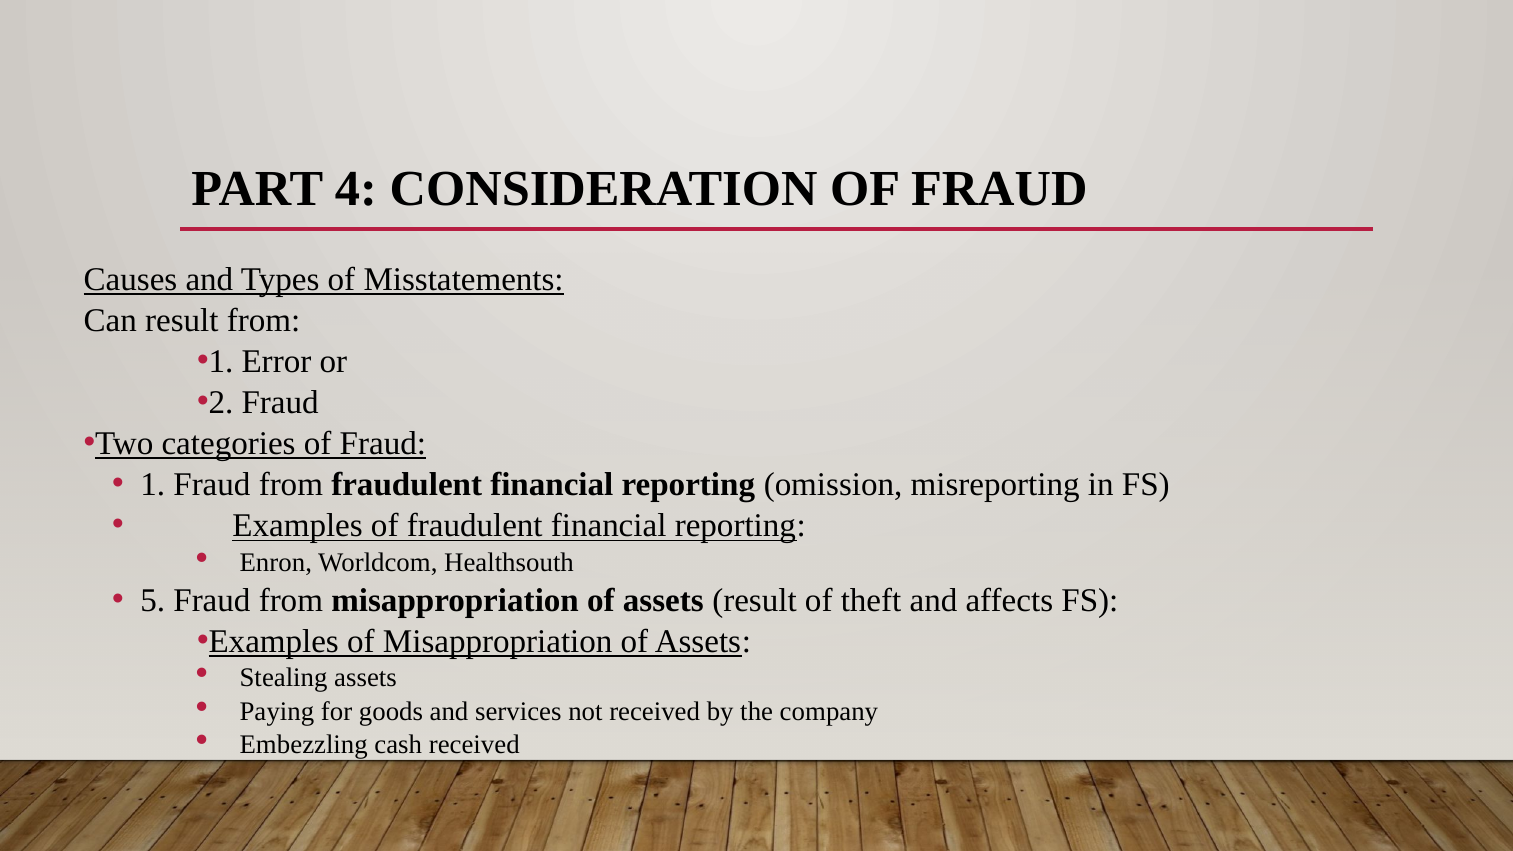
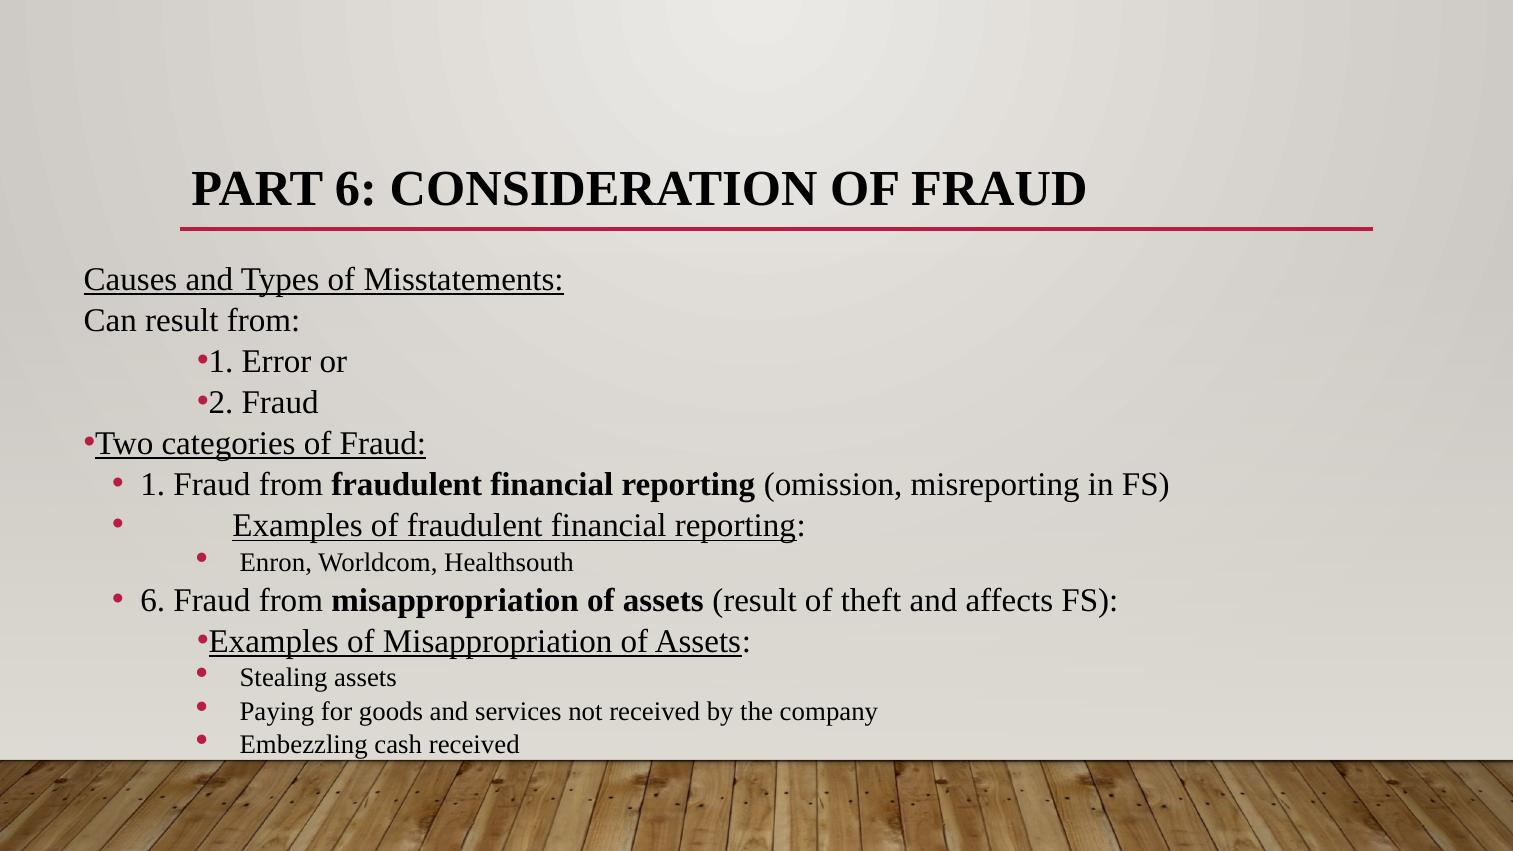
PART 4: 4 -> 6 (356, 189)
5: 5 -> 6 (153, 600)
